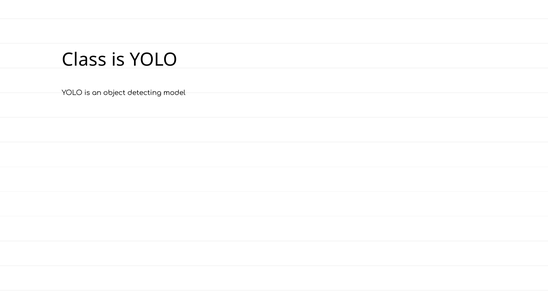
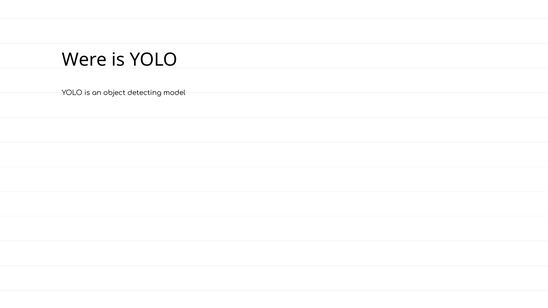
Class: Class -> Were (84, 60)
